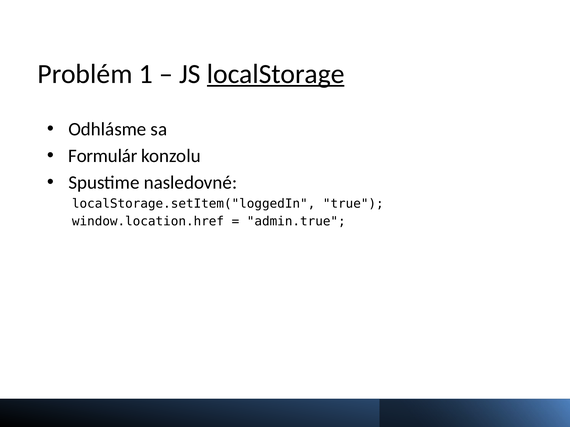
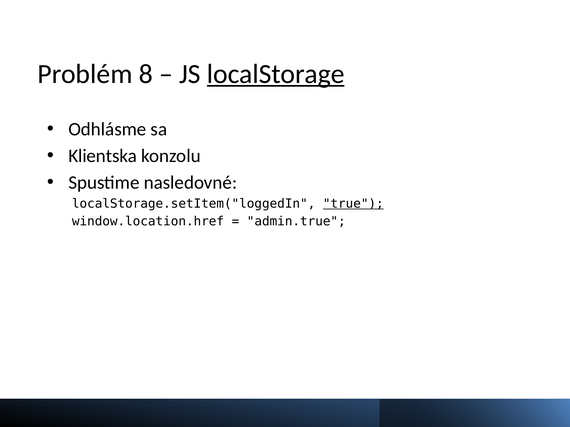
1: 1 -> 8 (146, 74)
Formulár: Formulár -> Klientska (103, 156)
true underline: none -> present (353, 204)
